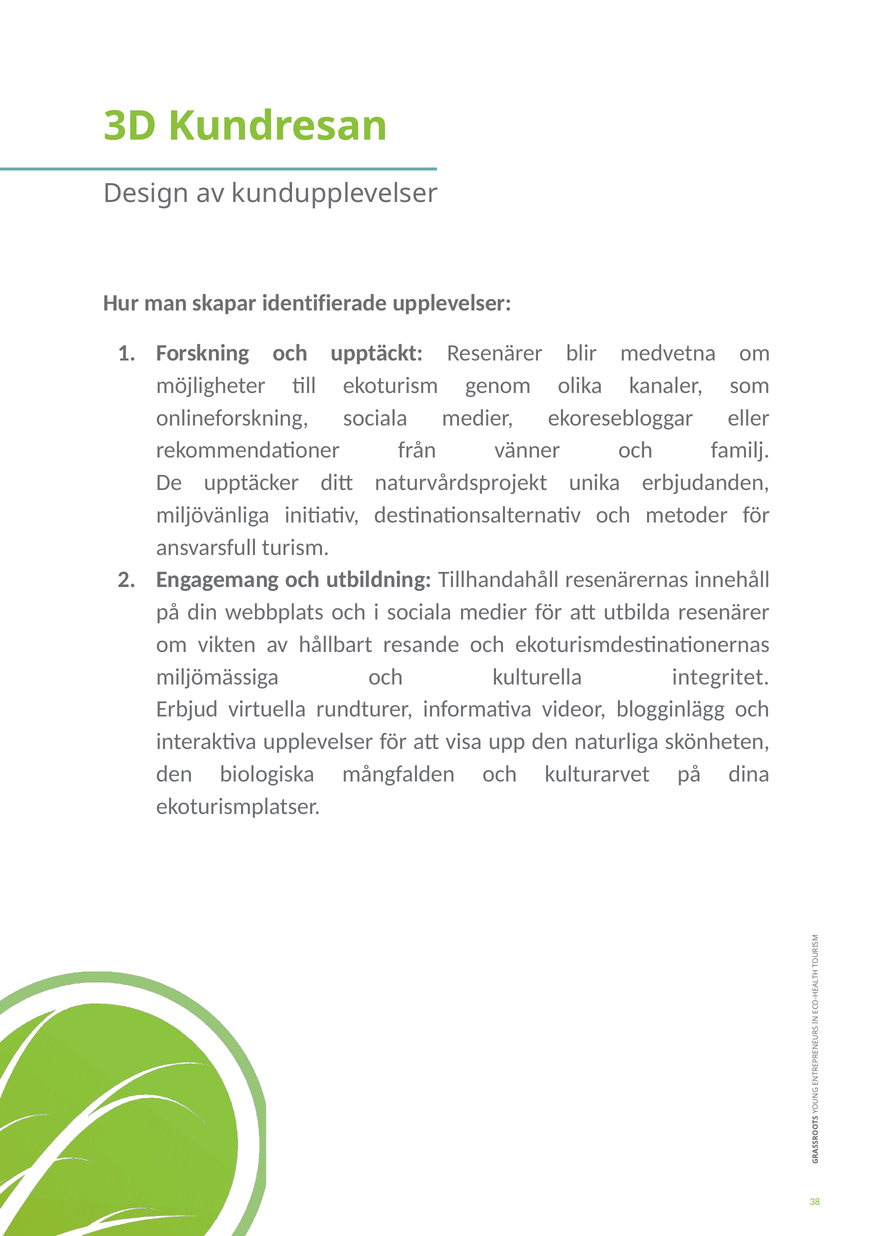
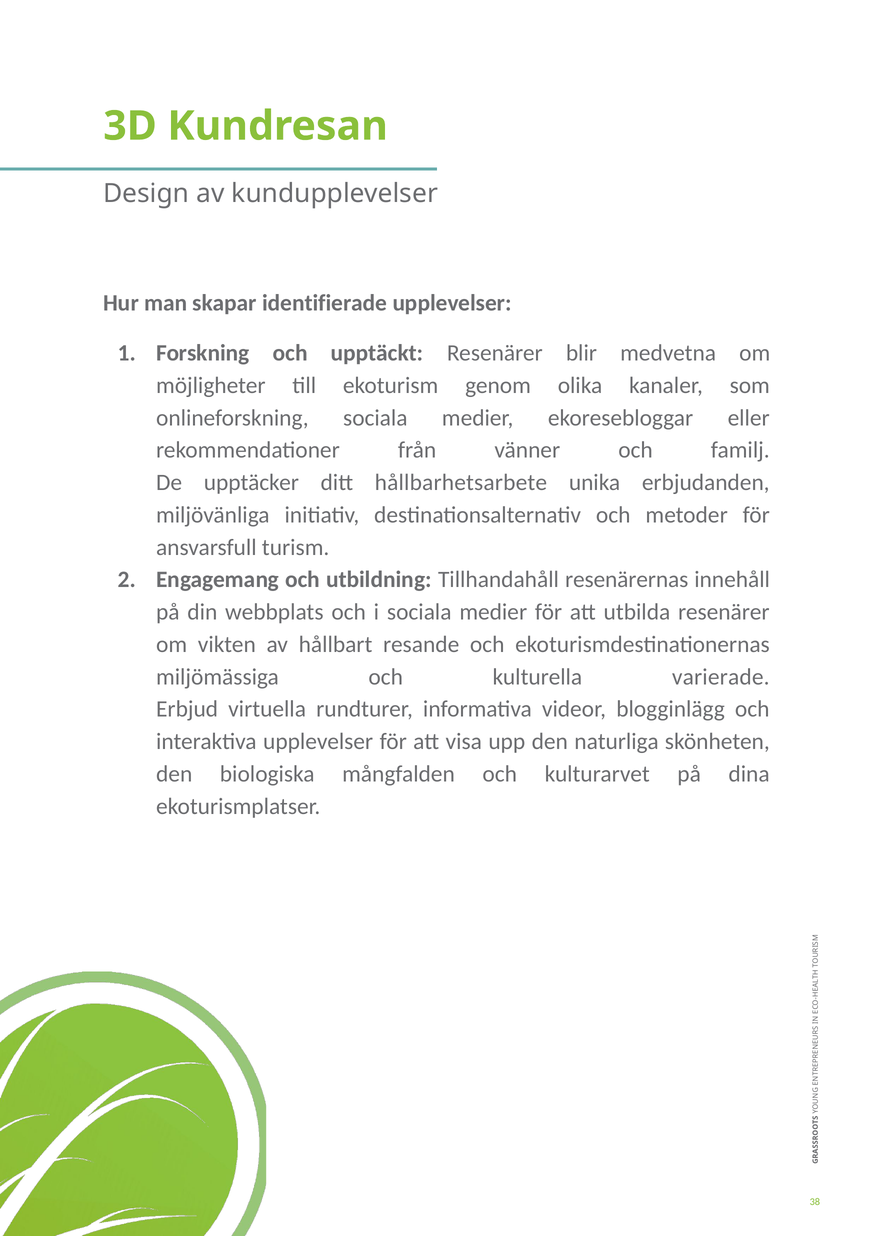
naturvårdsprojekt: naturvårdsprojekt -> hållbarhetsarbete (461, 483)
integritet: integritet -> varierade (721, 677)
